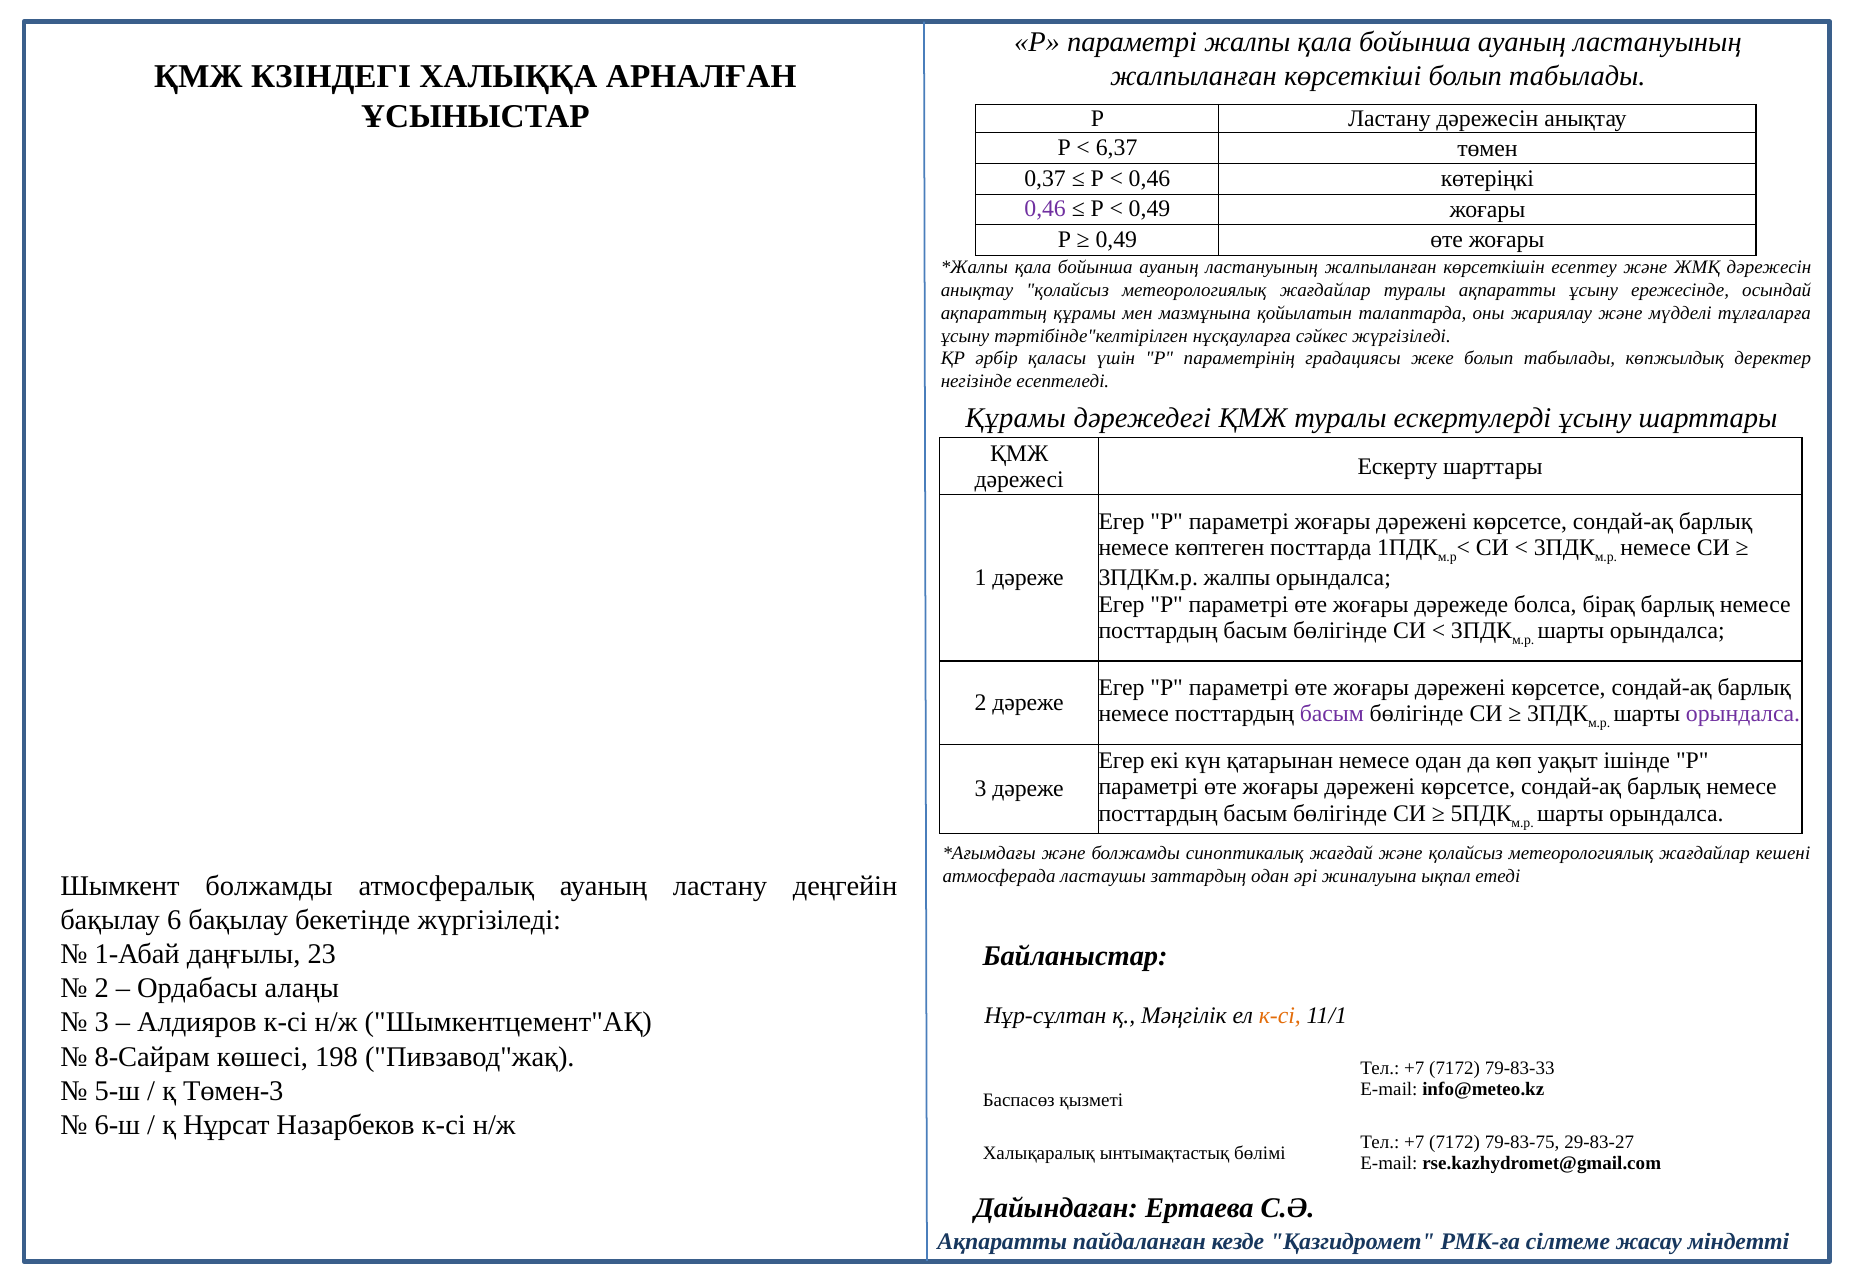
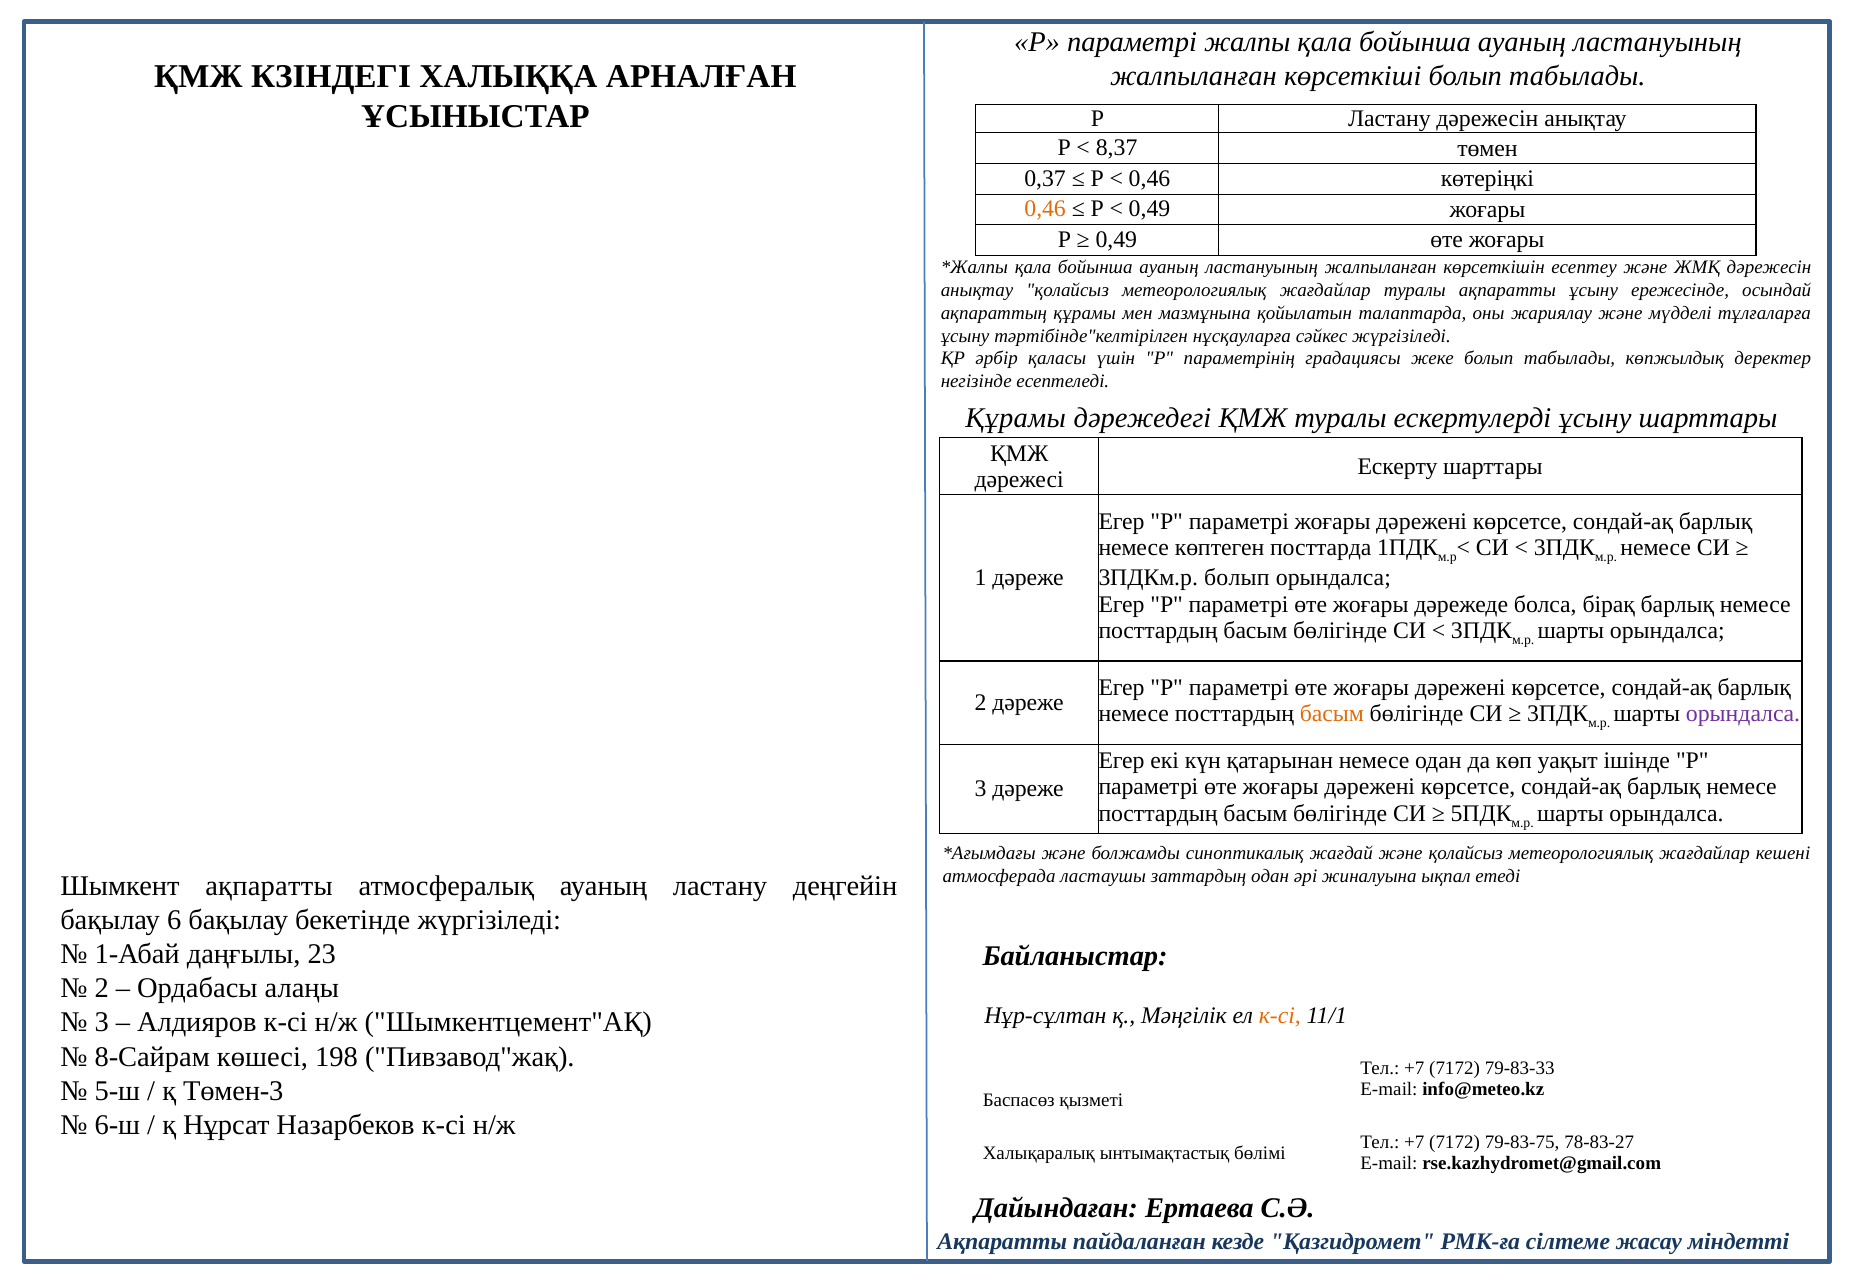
6,37: 6,37 -> 8,37 (1117, 148)
0,46 colour: purple -> orange (1045, 209)
3ПДКм.р жалпы: жалпы -> болып (1237, 578)
басым colour: purple -> orange (1332, 714)
Шымкент болжамды: болжамды -> ақпаратты (269, 886)
29-83-27: 29-83-27 -> 78-83-27 (1599, 1143)
